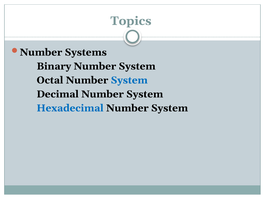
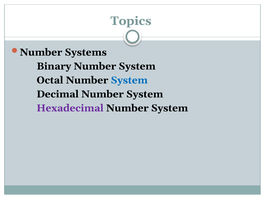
Hexadecimal colour: blue -> purple (70, 108)
